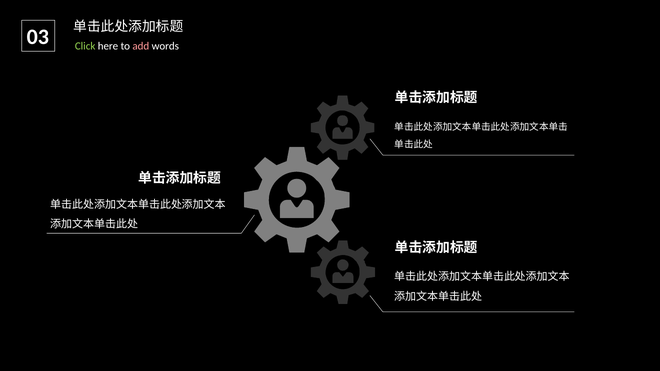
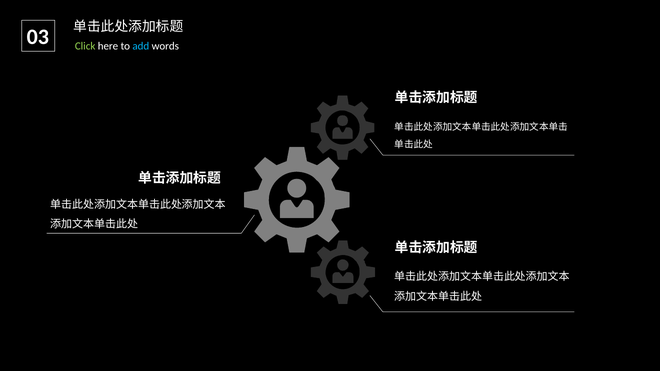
add colour: pink -> light blue (141, 46)
